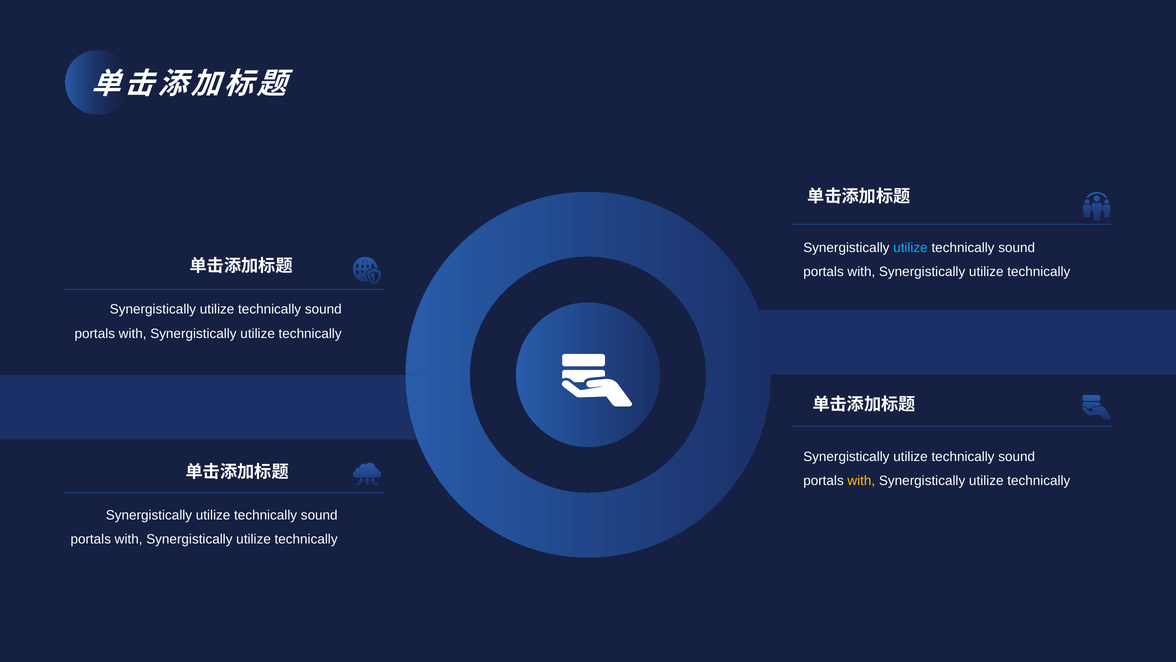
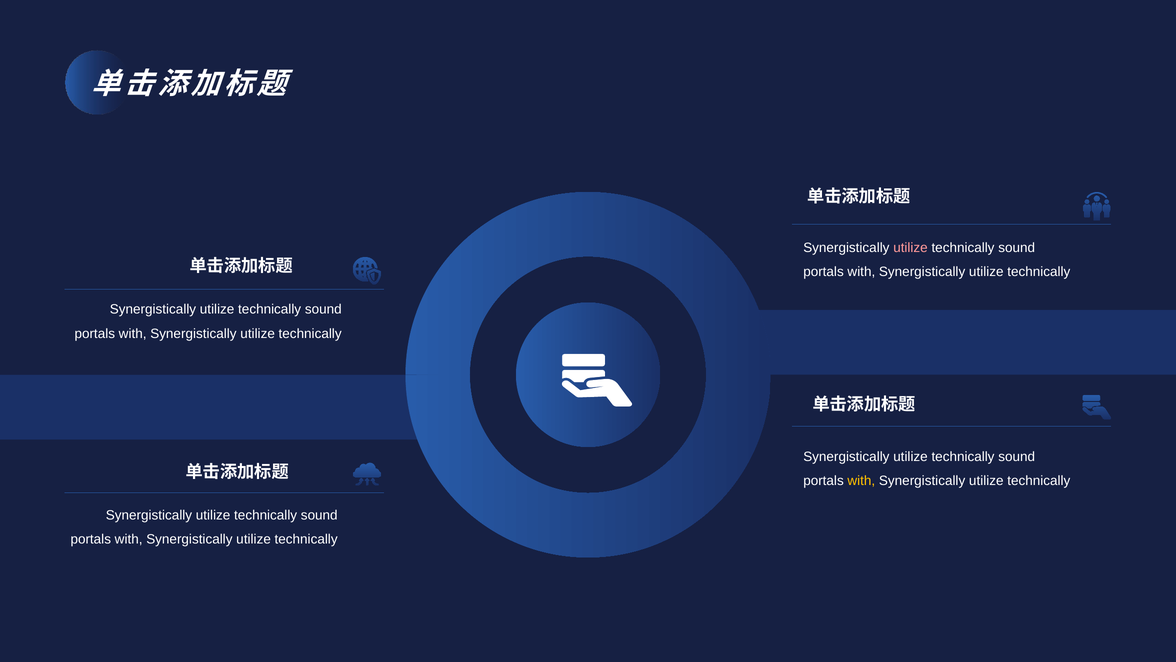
utilize colour: light blue -> pink (910, 248)
